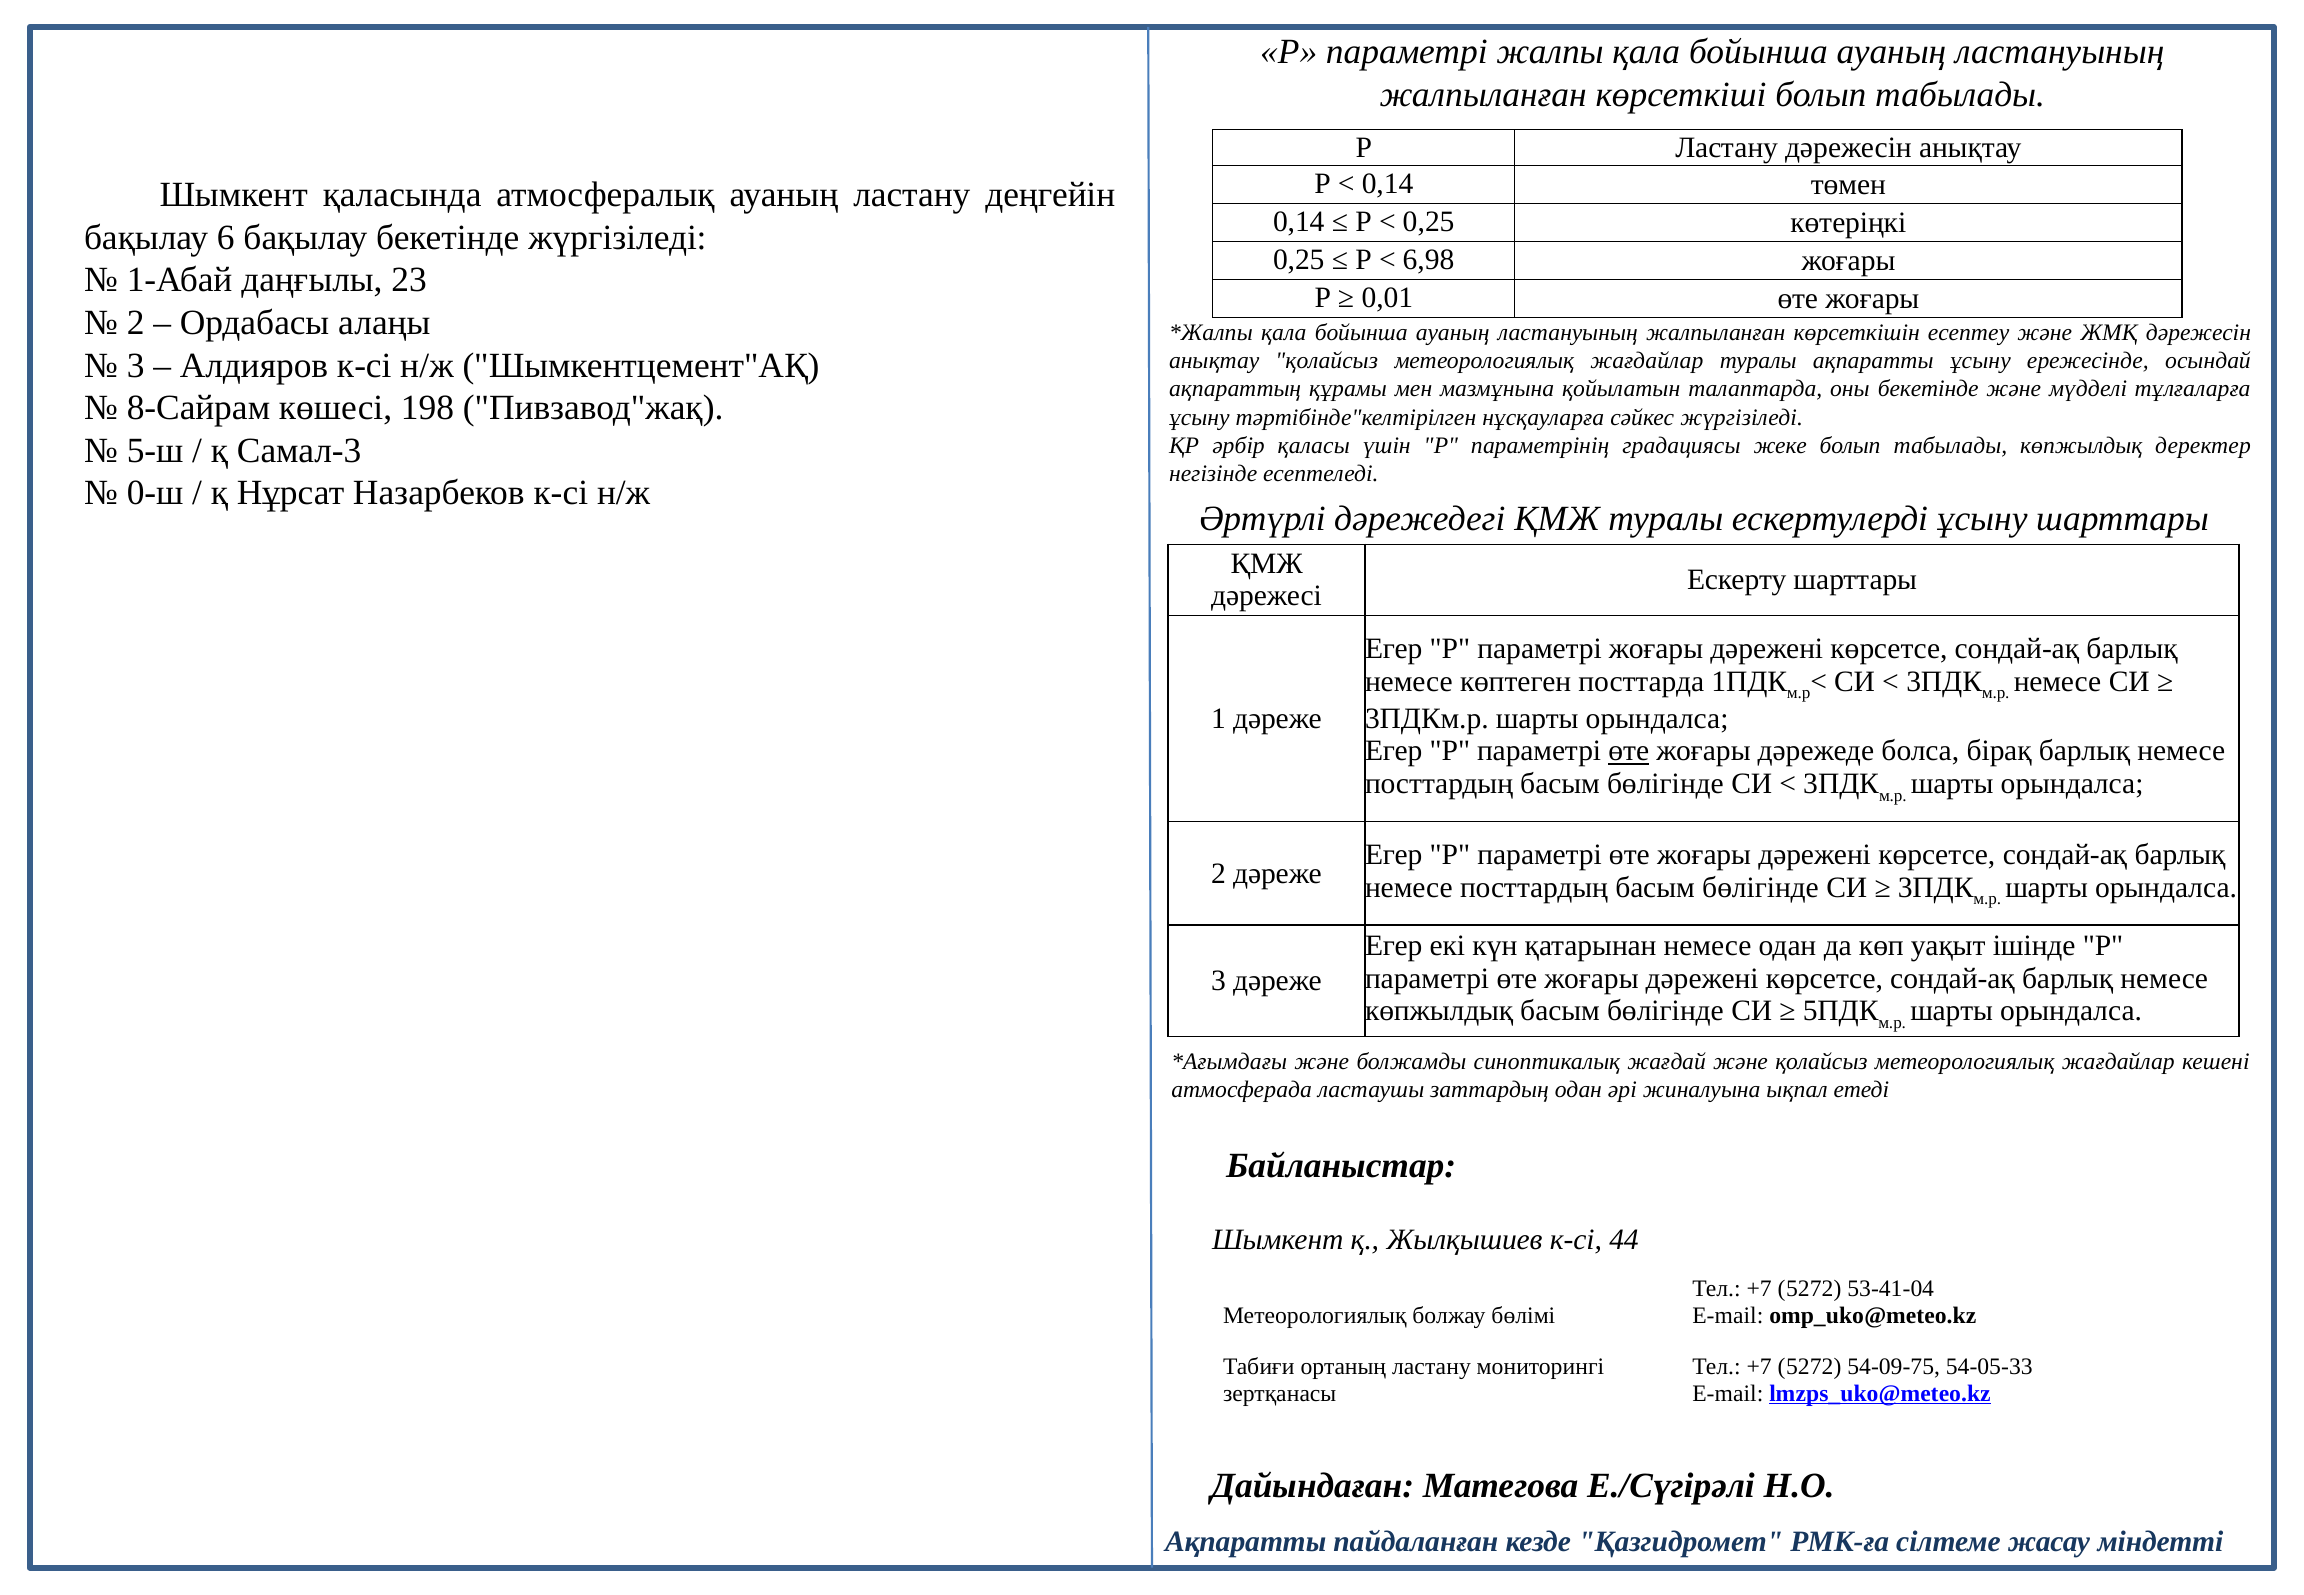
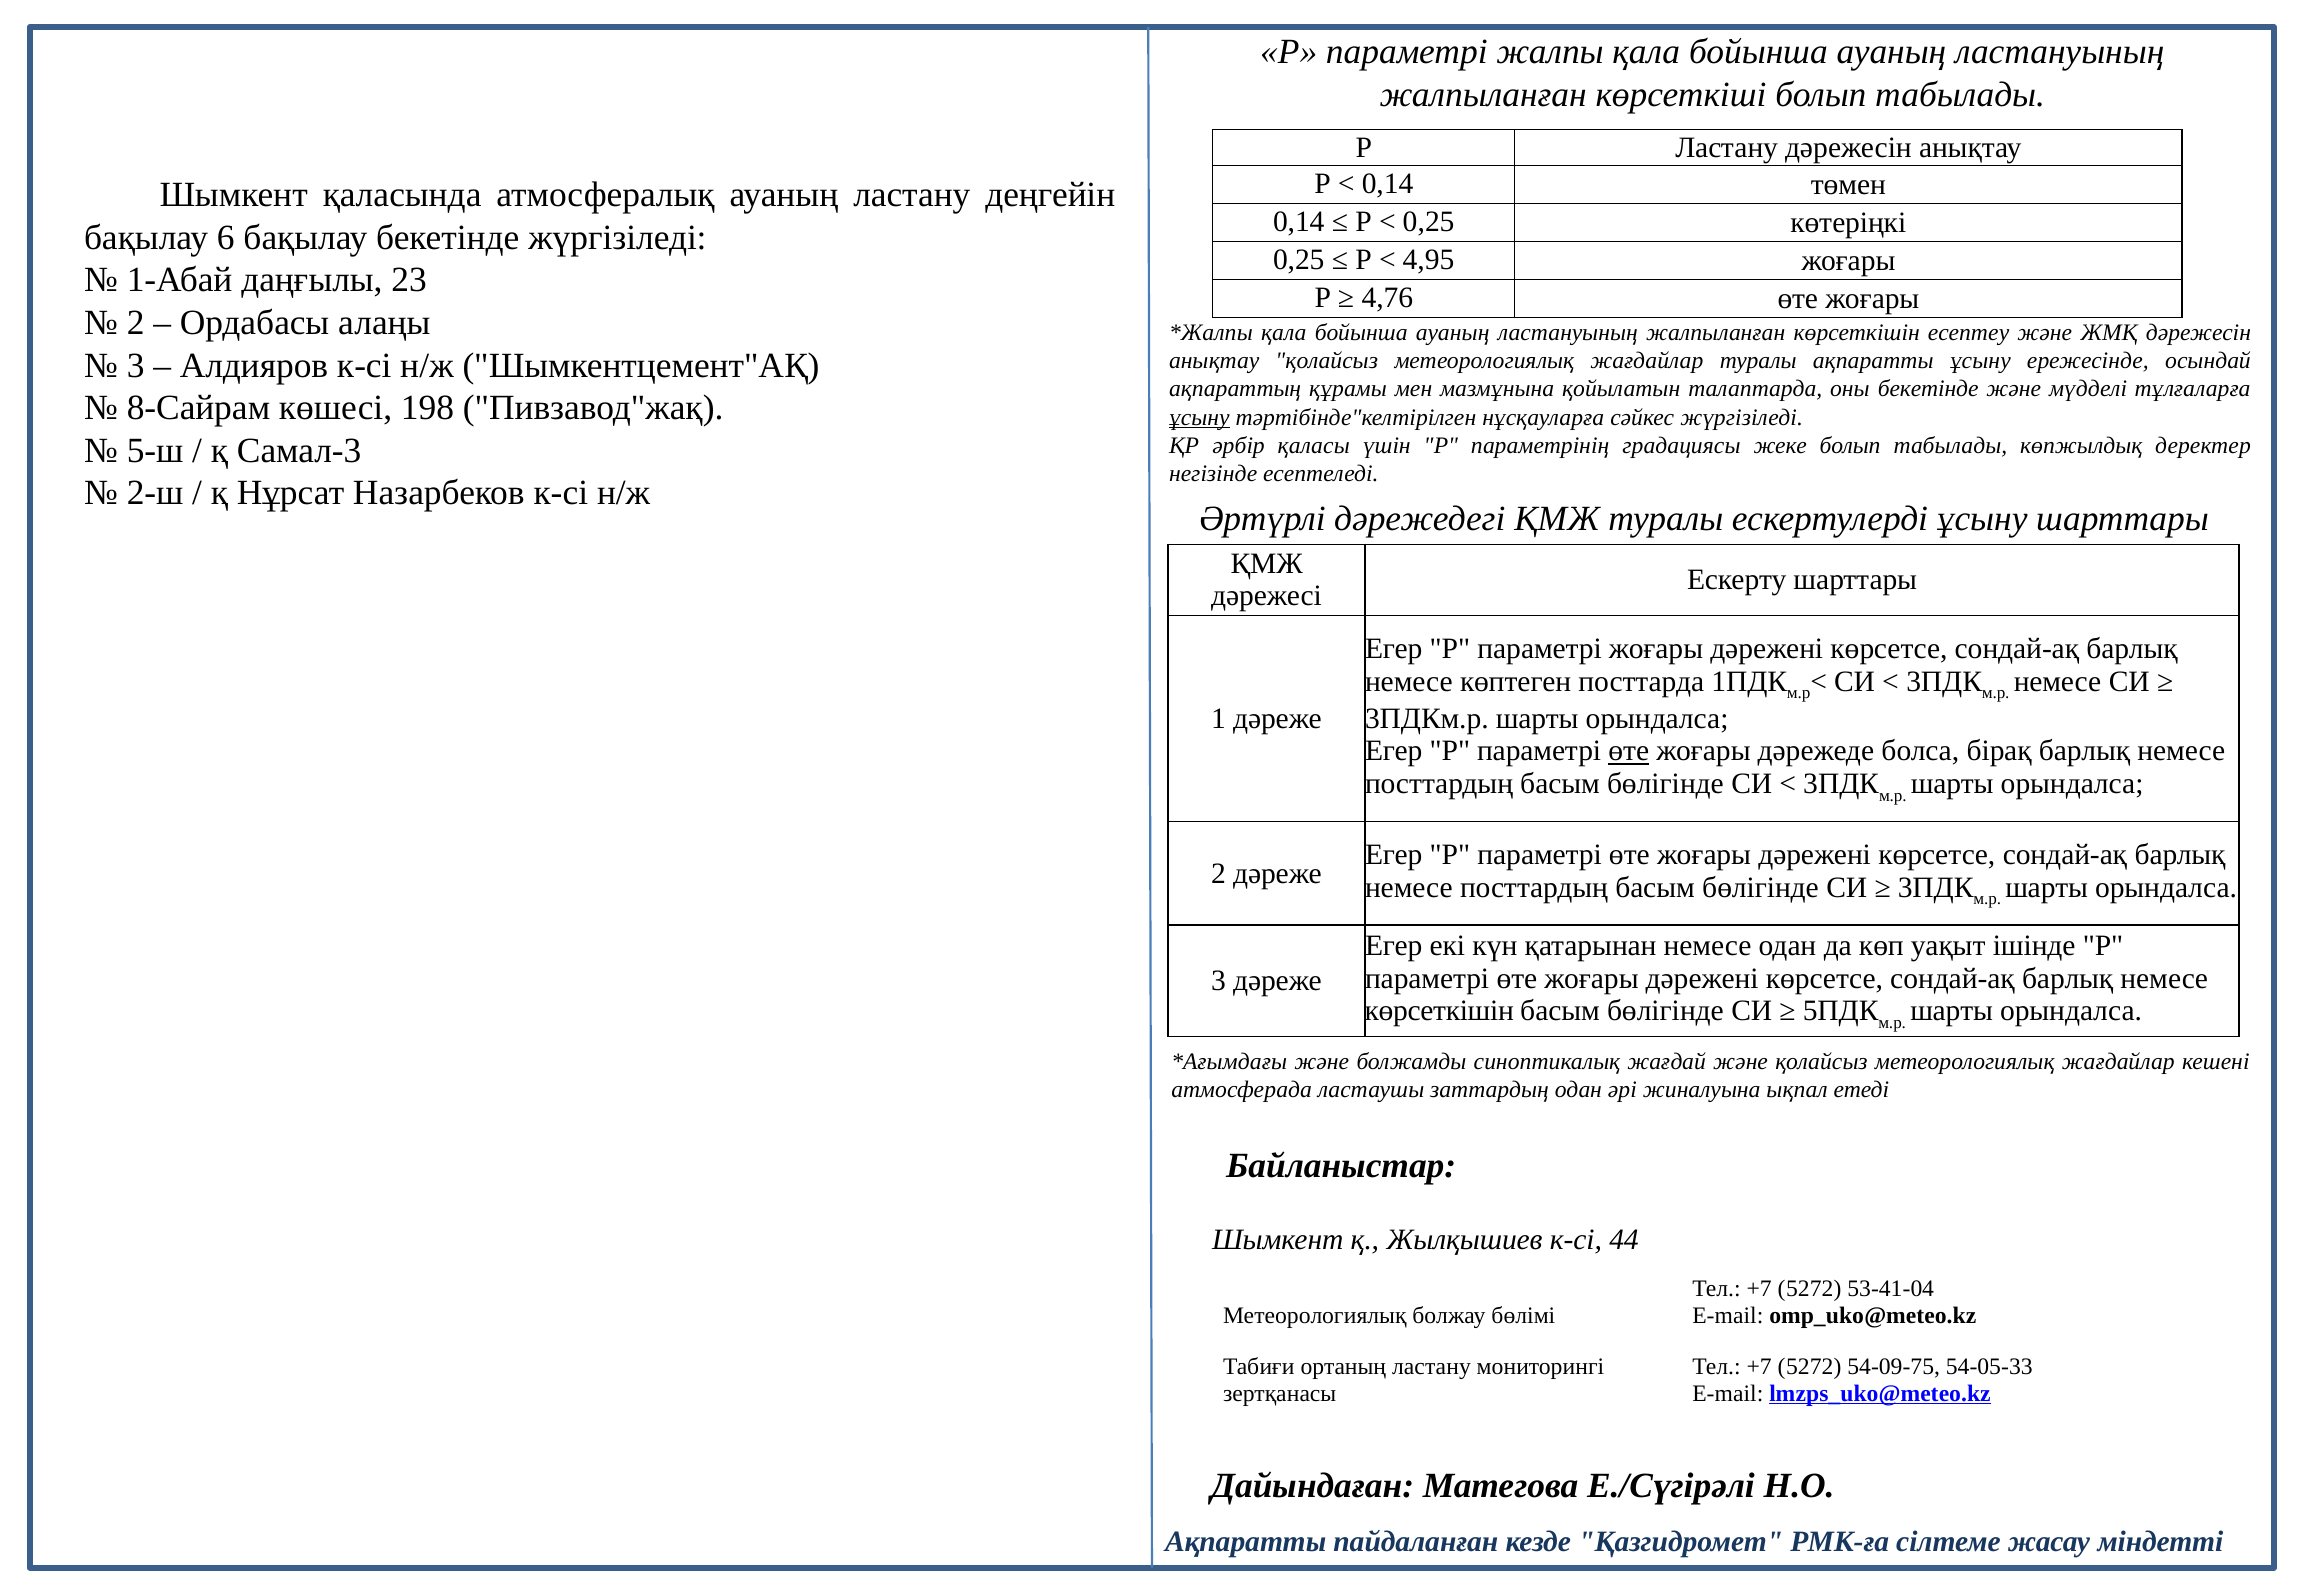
6,98: 6,98 -> 4,95 (1429, 260)
0,01: 0,01 -> 4,76 (1387, 298)
ұсыну underline: none -> present (1199, 417)
0-ш: 0-ш -> 2-ш (155, 493)
көпжылдық: көпжылдық -> көрсеткішін (1439, 1011)
